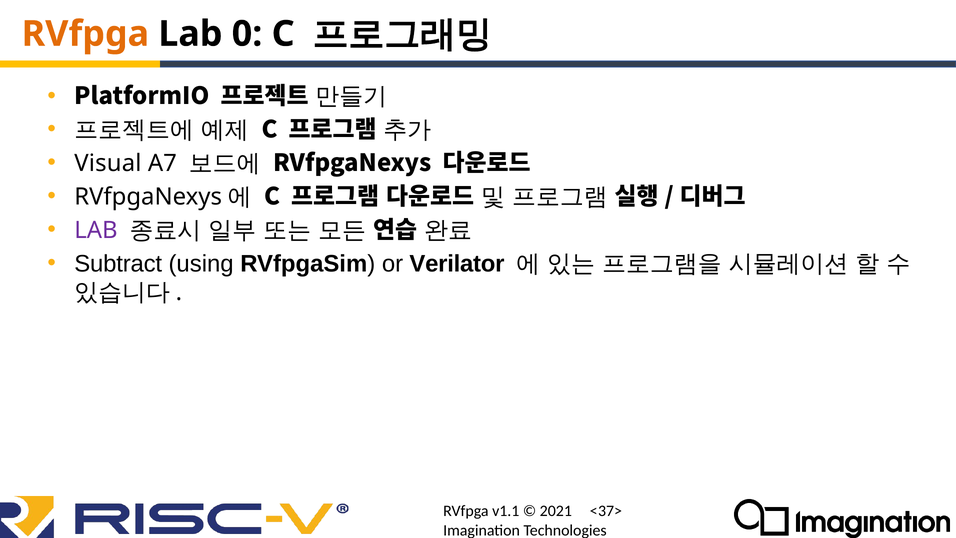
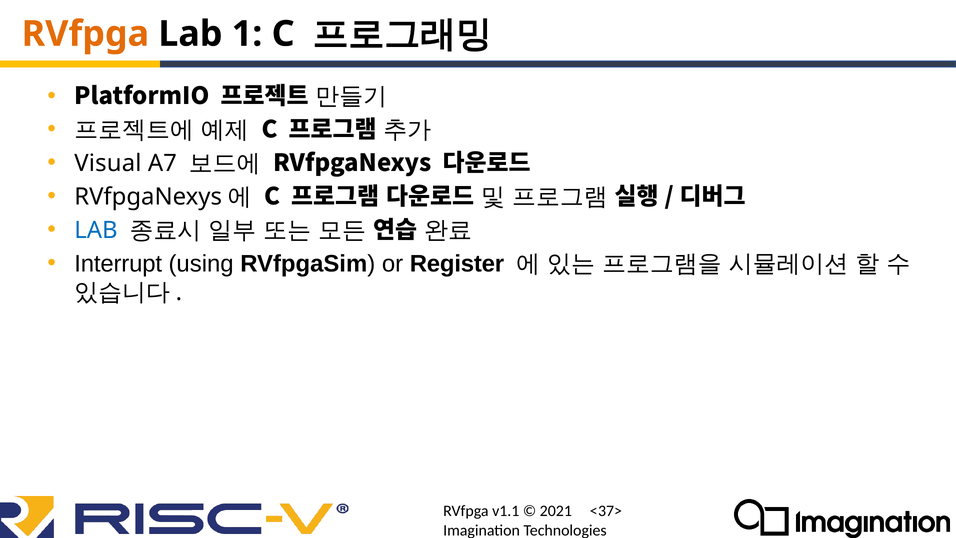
0: 0 -> 1 (247, 34)
LAB colour: purple -> blue (96, 230)
Subtract: Subtract -> Interrupt (118, 264)
Verilator: Verilator -> Register (457, 264)
